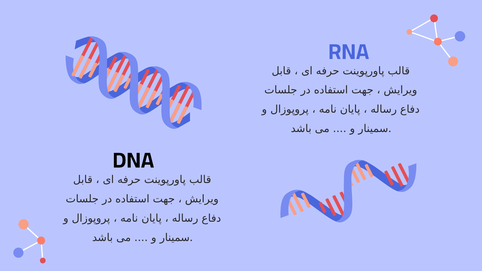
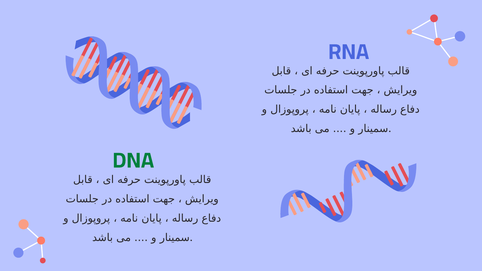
DNA colour: black -> green (133, 161)
